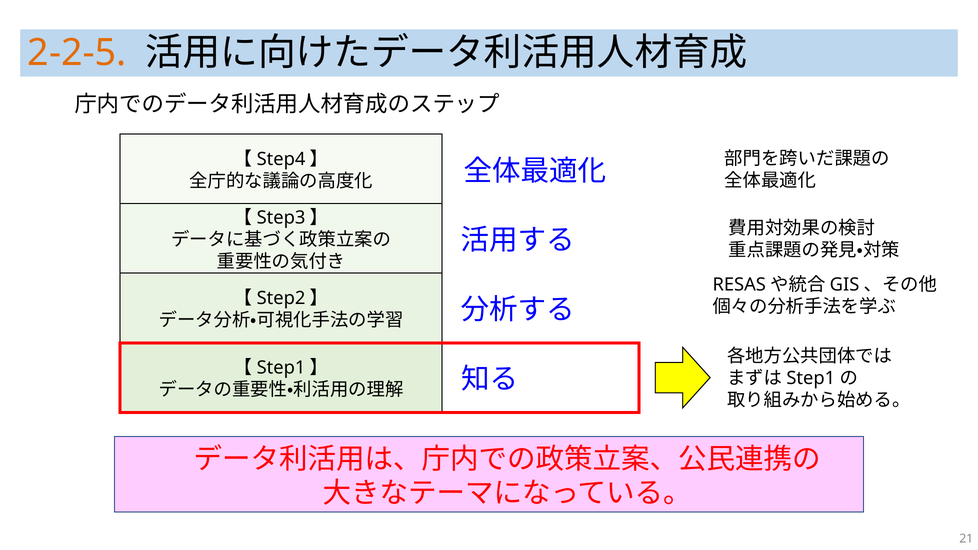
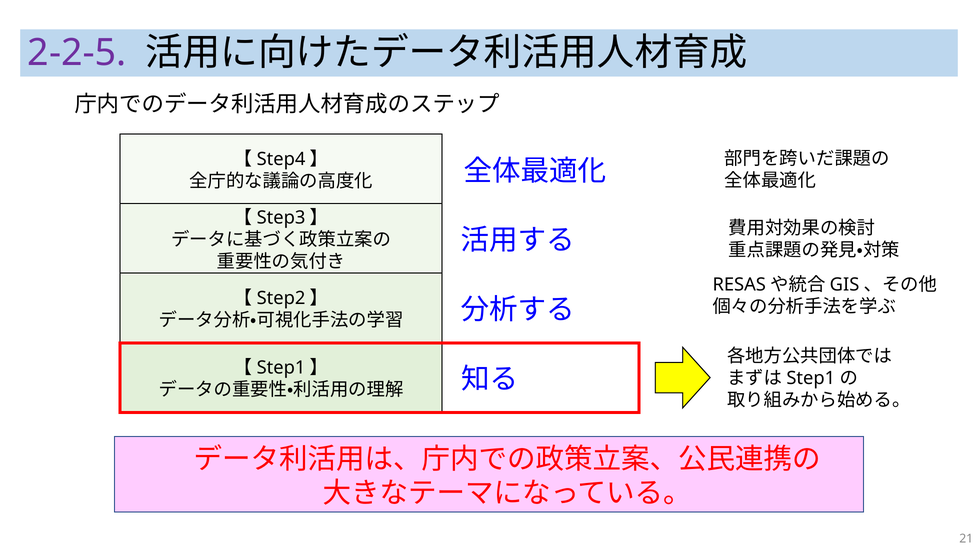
2-2-5 colour: orange -> purple (77, 53)
